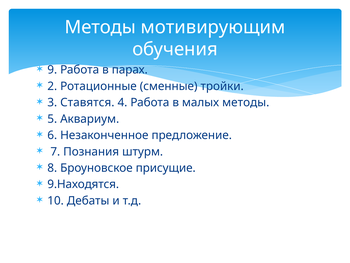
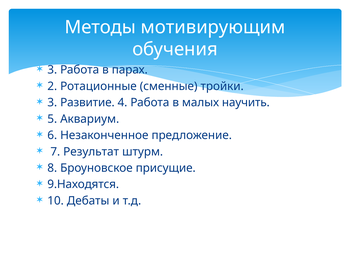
9: 9 -> 3 (52, 70)
Ставятся: Ставятся -> Развитие (87, 102)
малых методы: методы -> научить (246, 102)
Познания: Познания -> Результат (91, 151)
